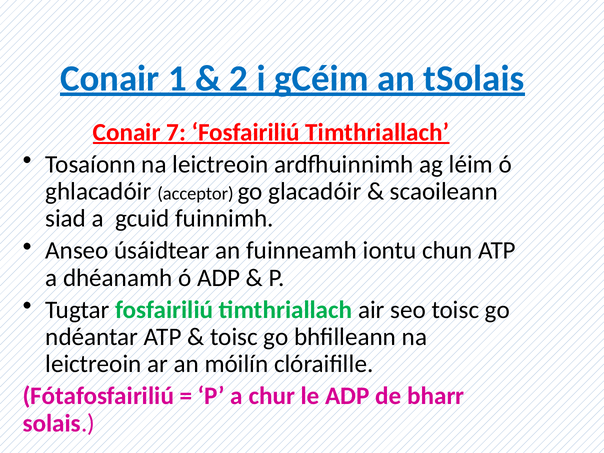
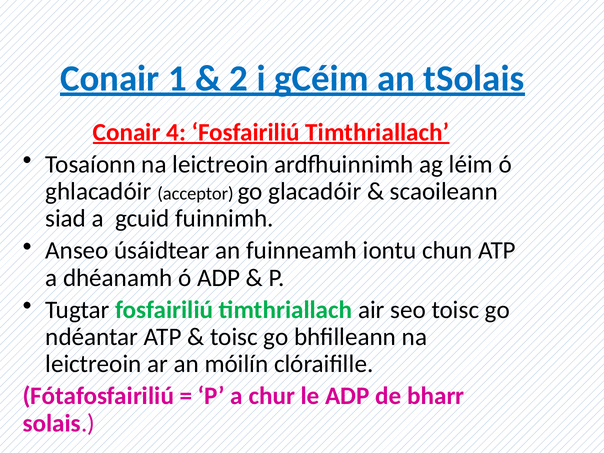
7: 7 -> 4 (176, 132)
